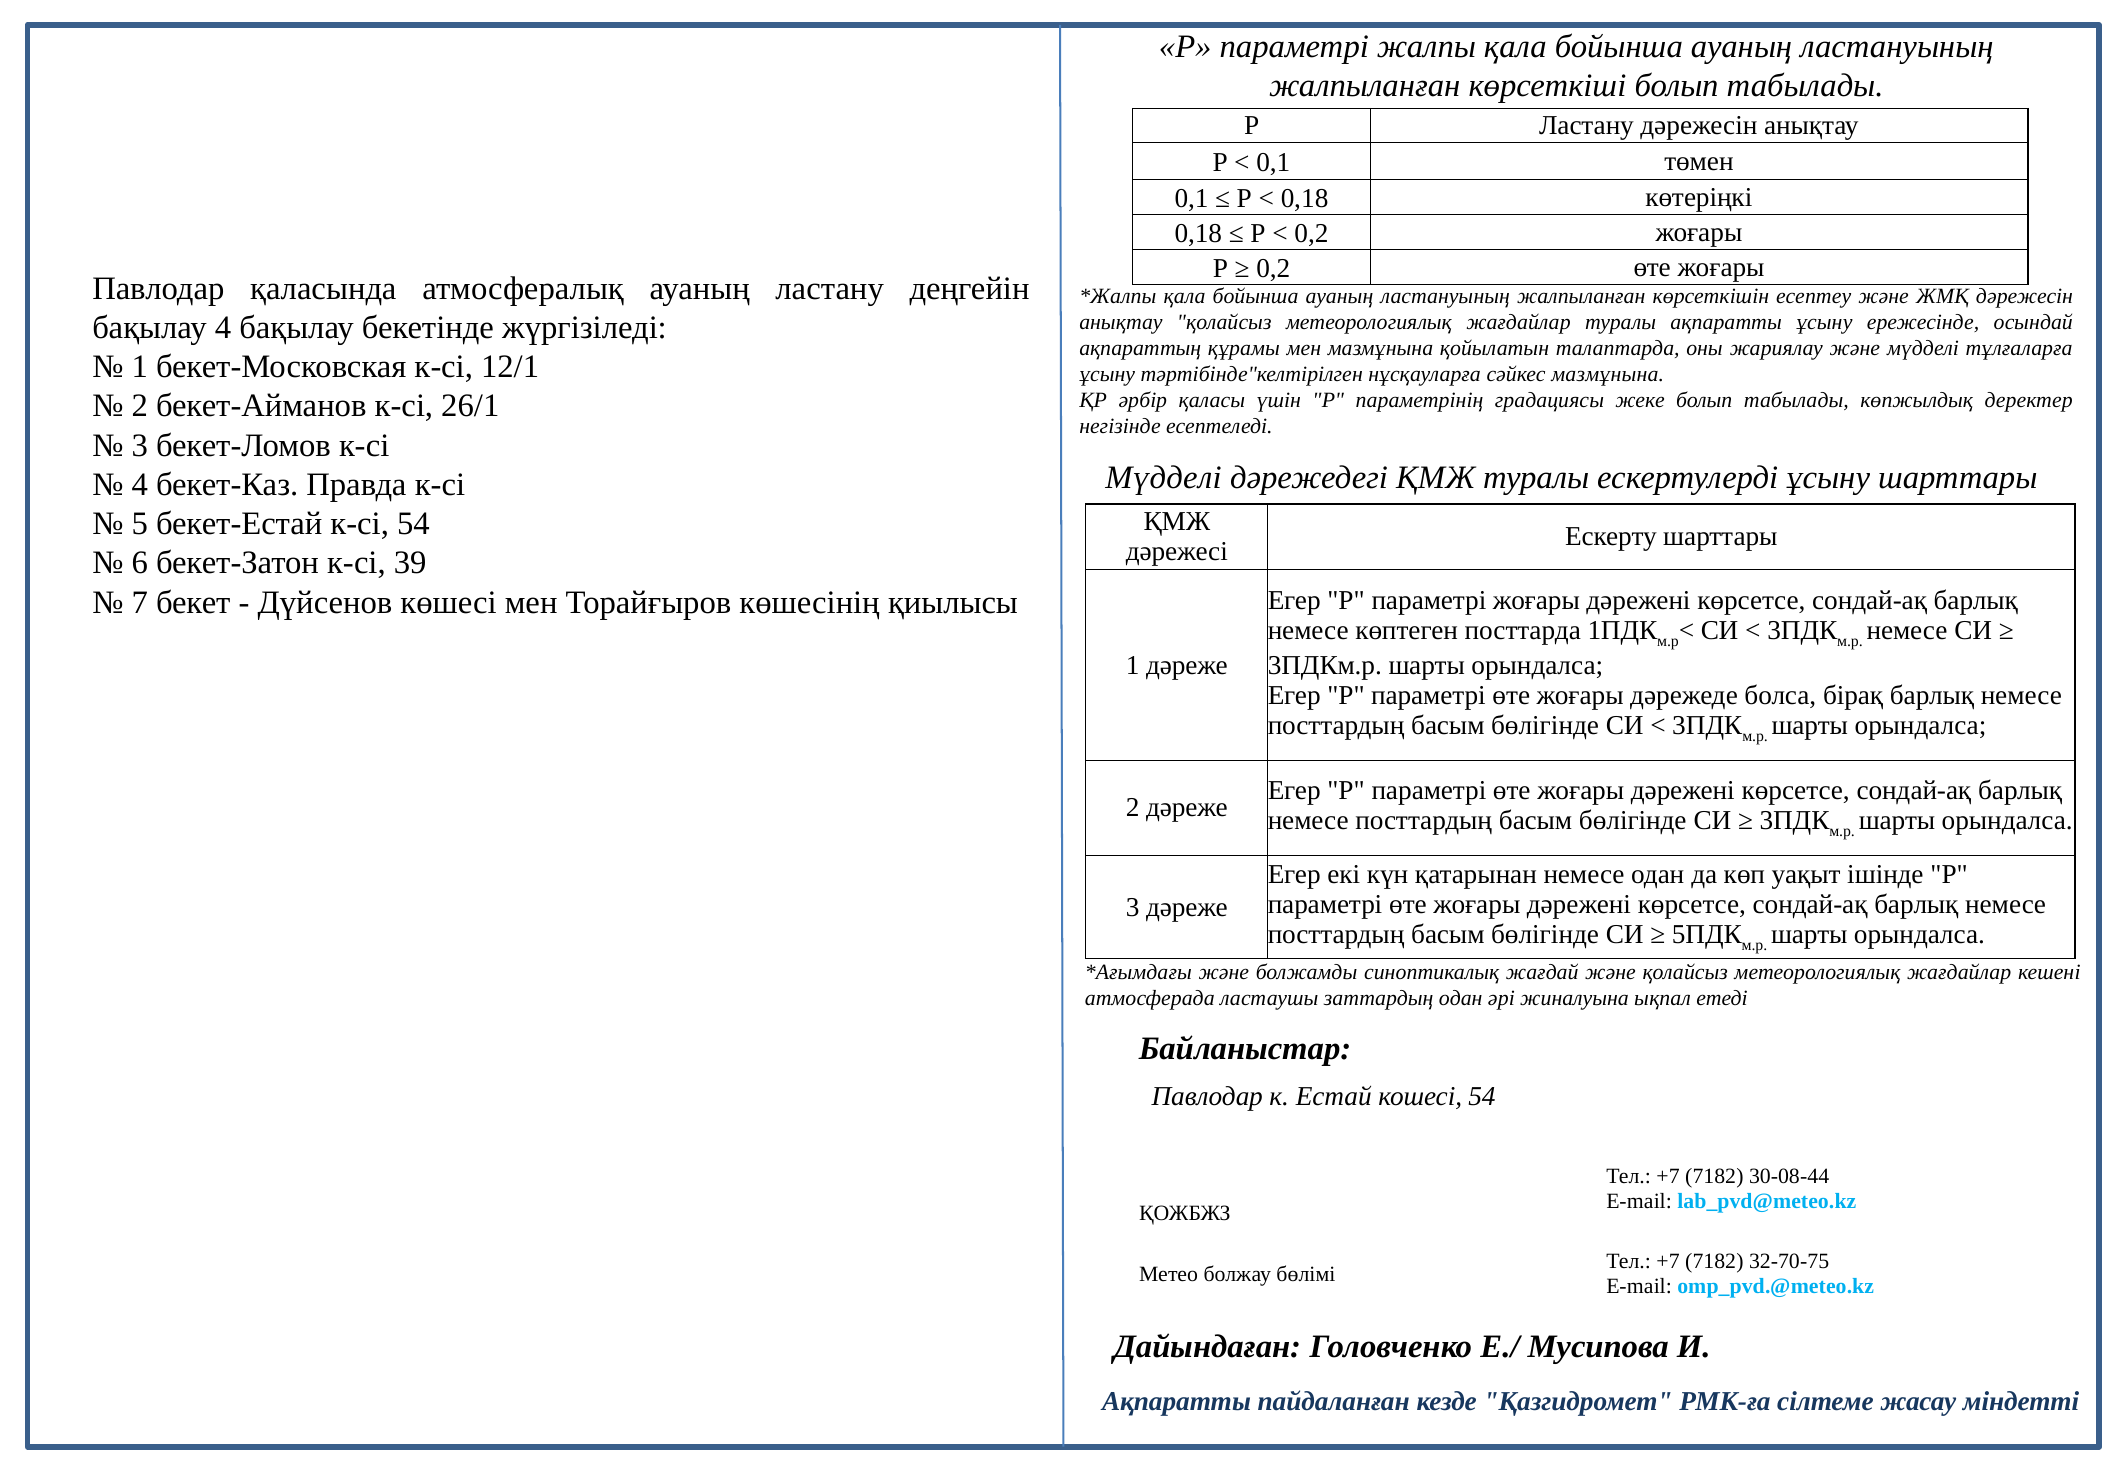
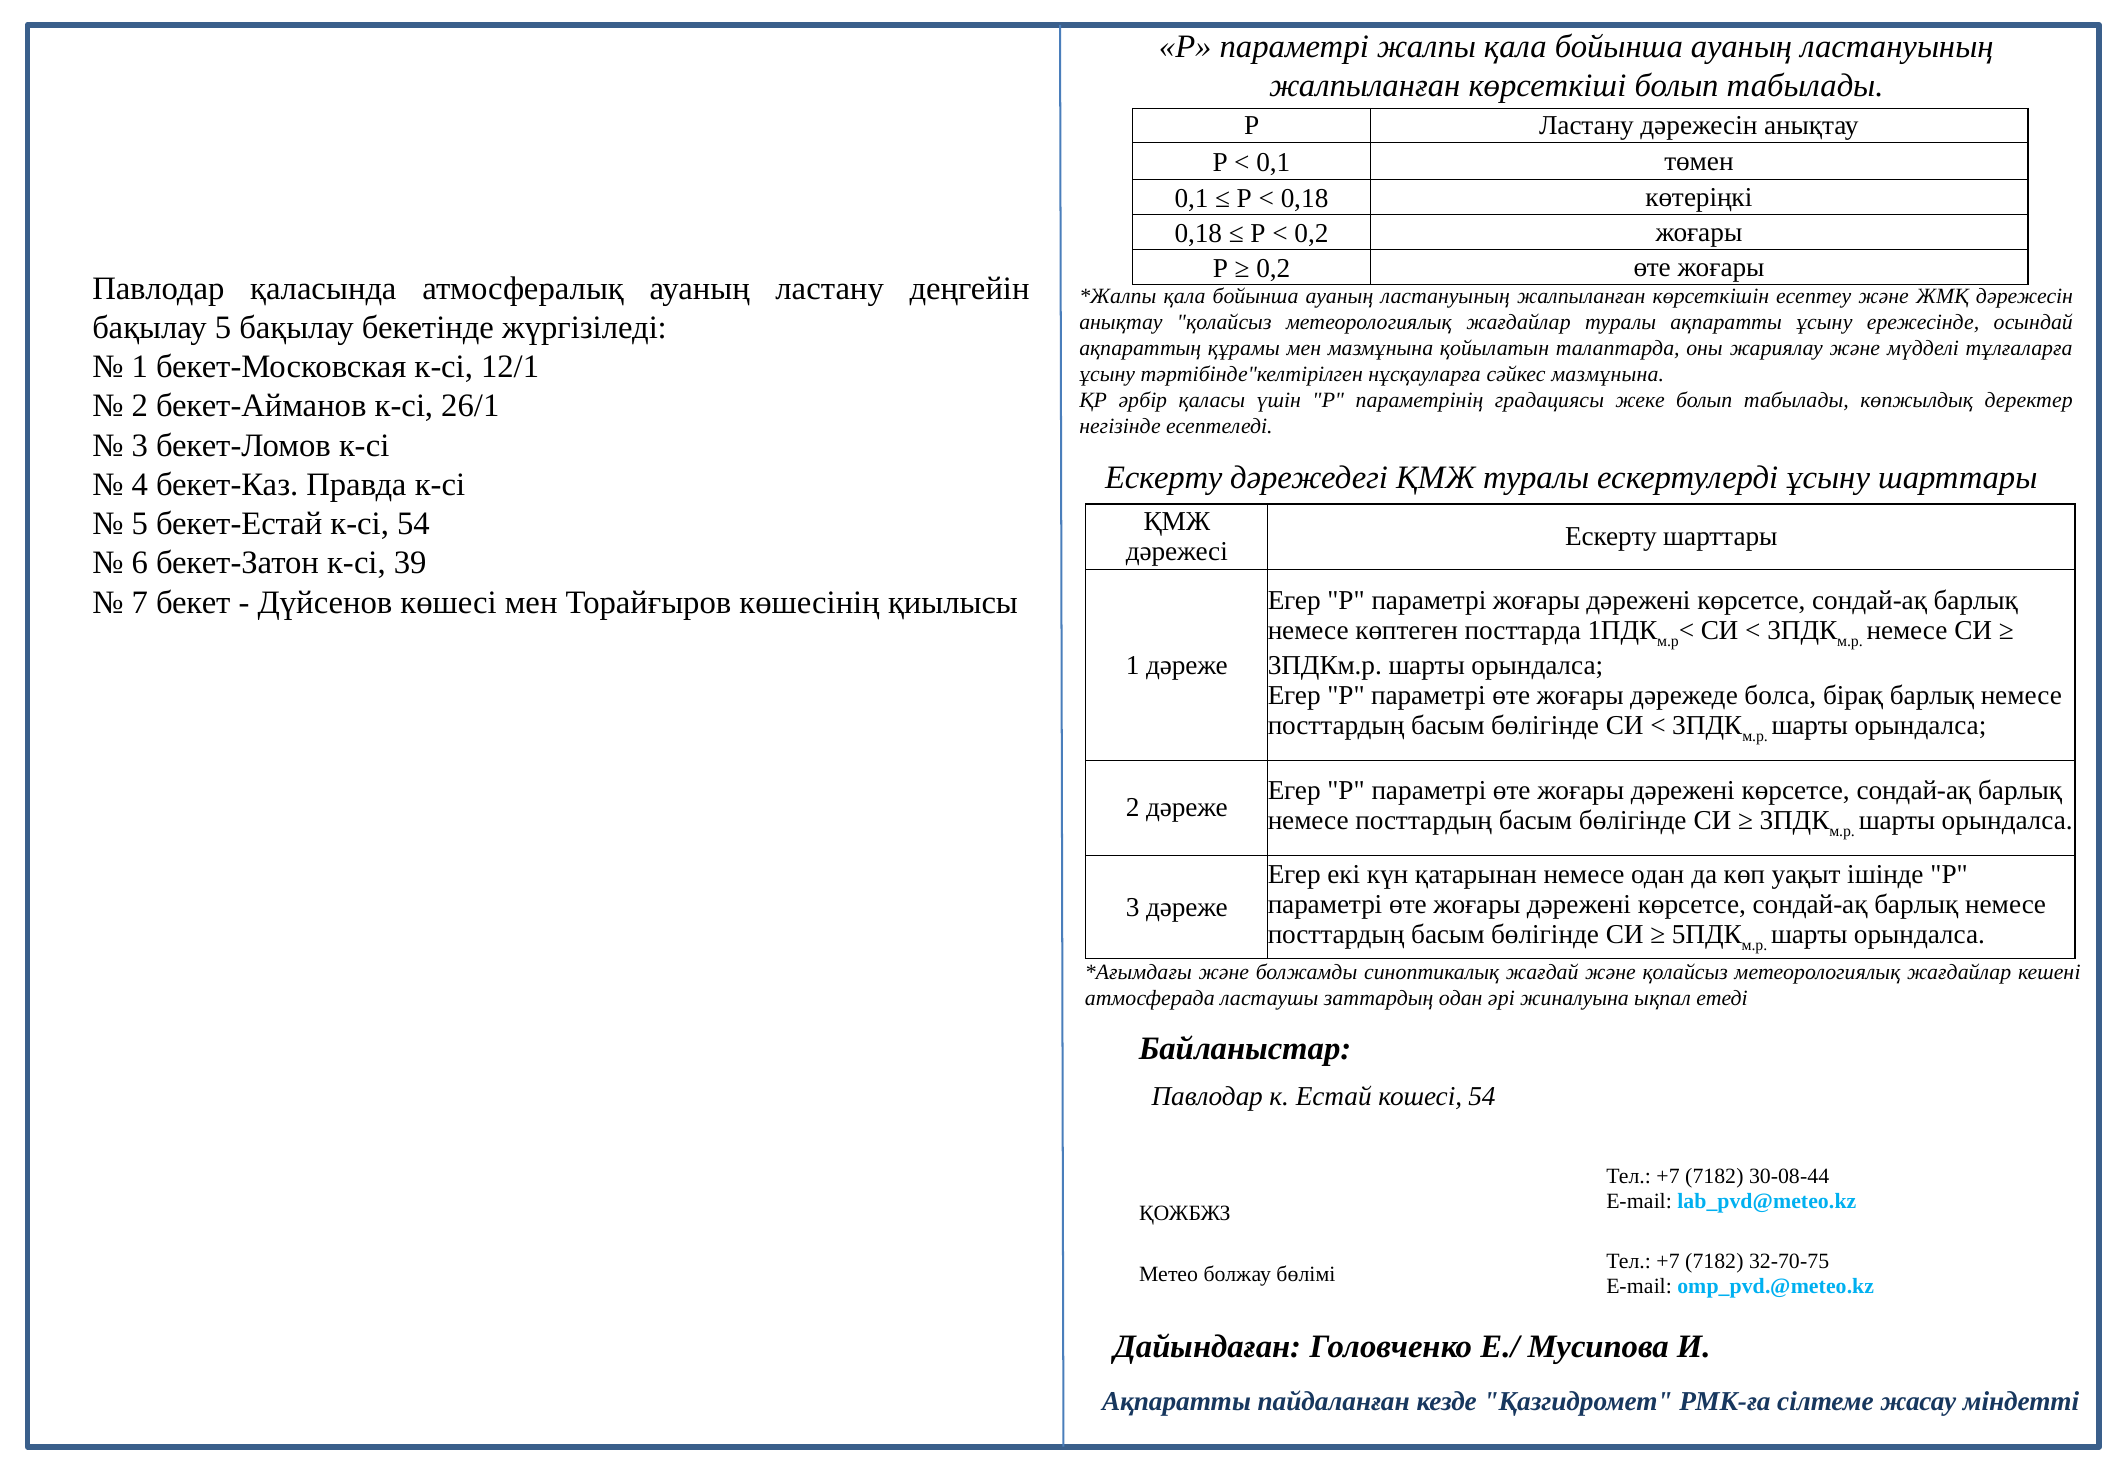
бақылау 4: 4 -> 5 (223, 328)
Мүдделі: Мүдделі -> Ескерту (1164, 478)
